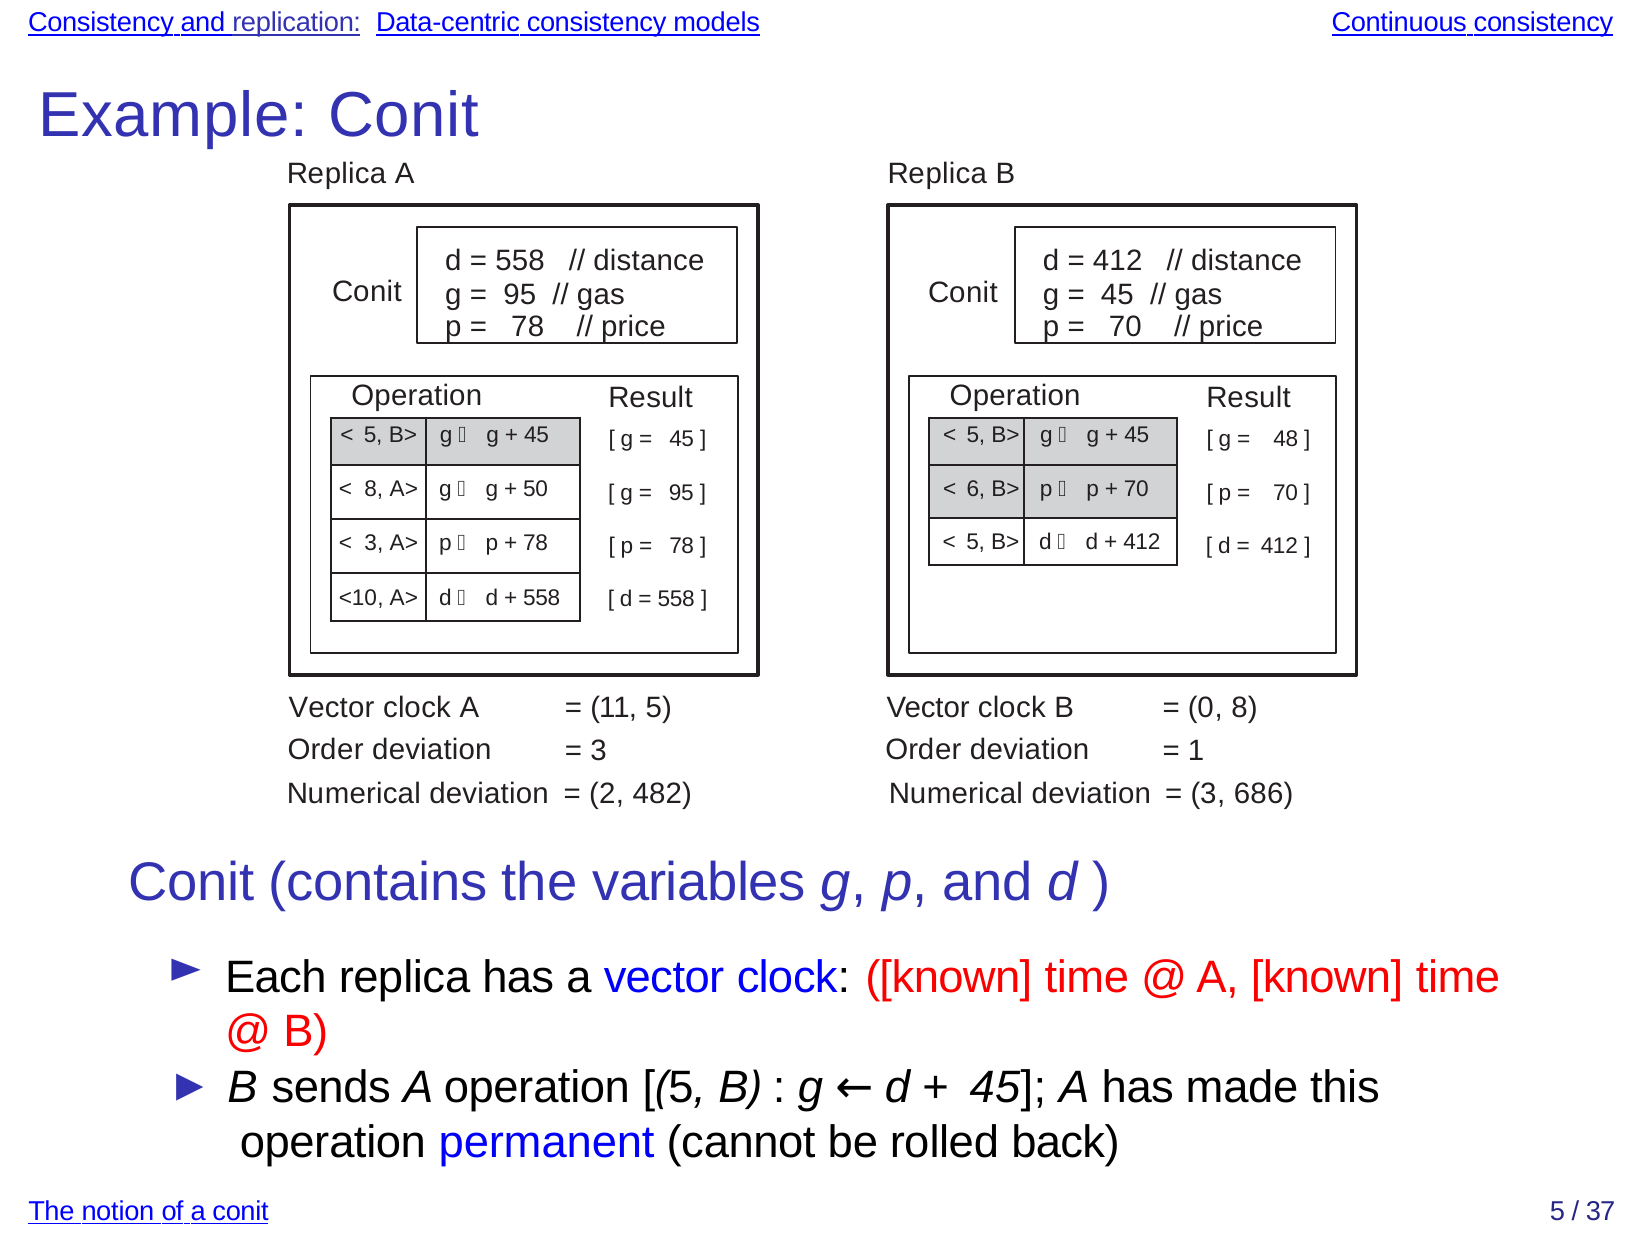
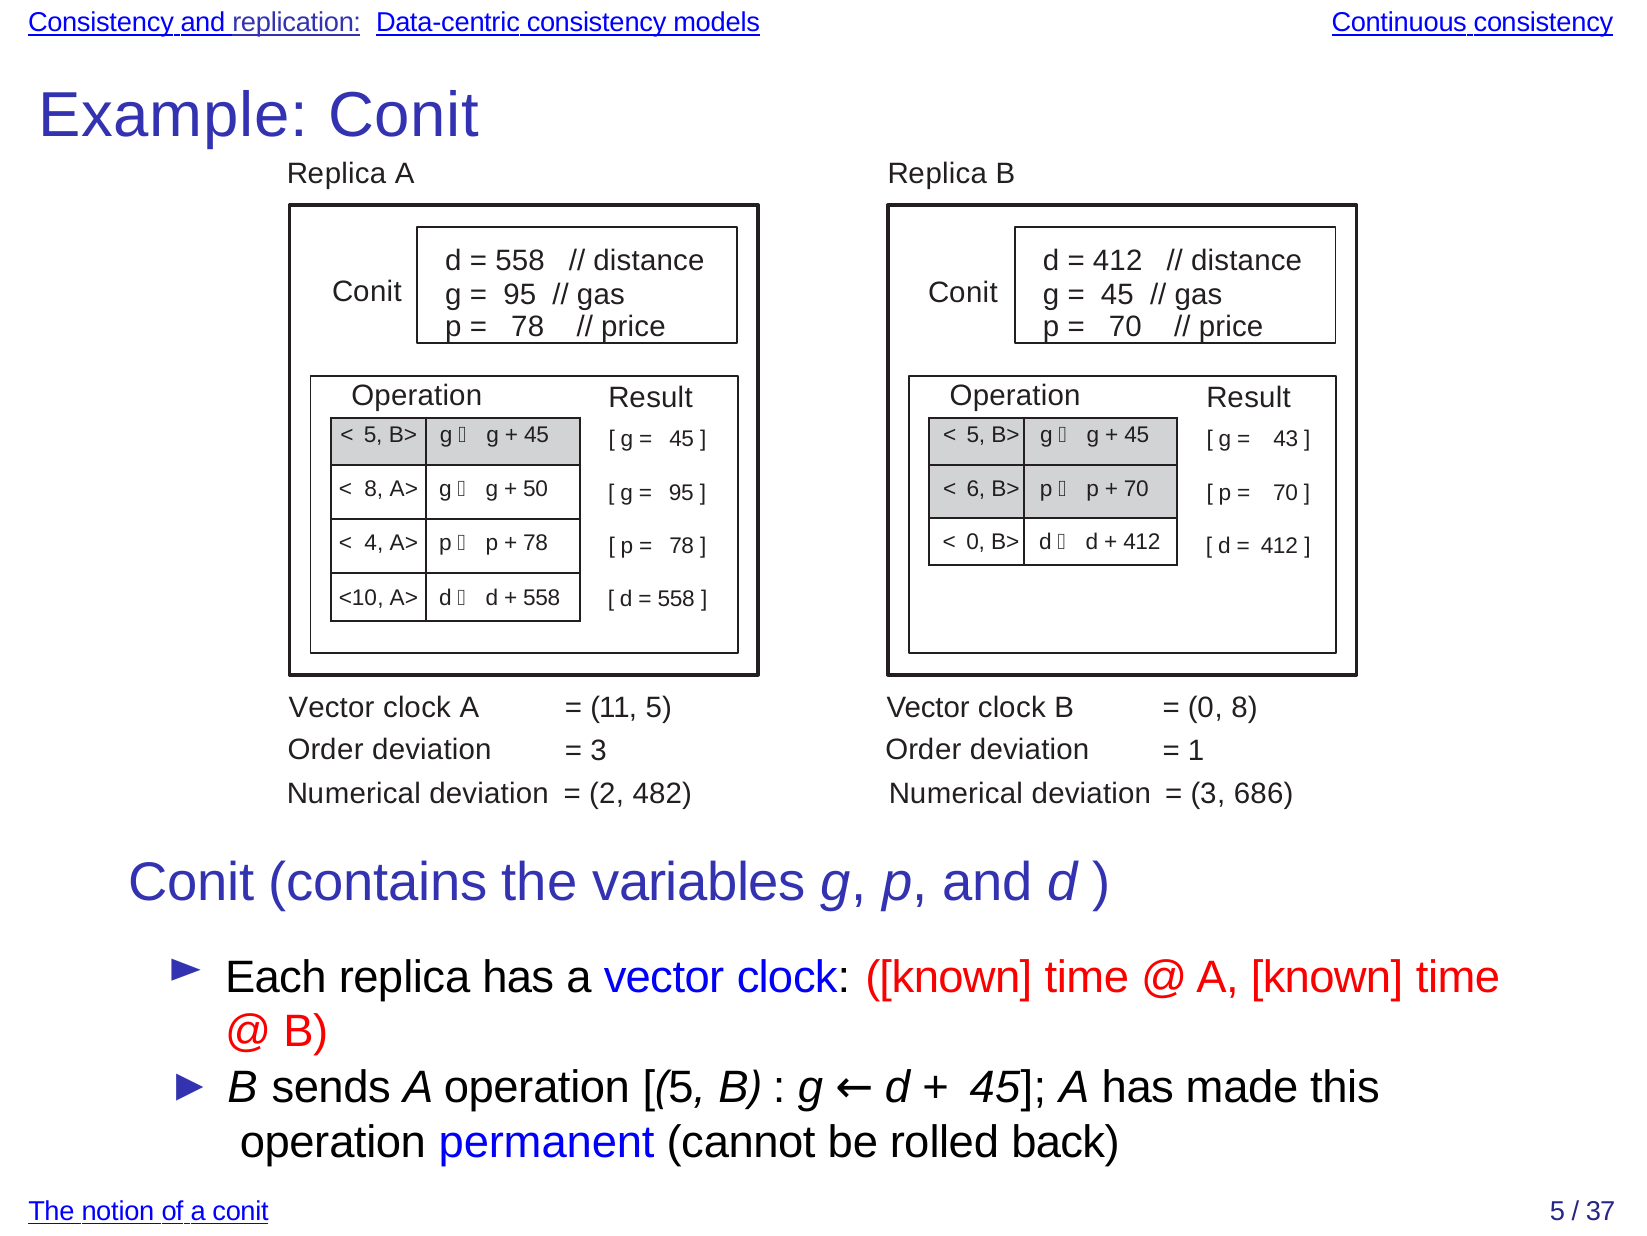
48: 48 -> 43 (1286, 439)
5: 5 -> 0 (976, 542)
3: 3 -> 4 (374, 544)
